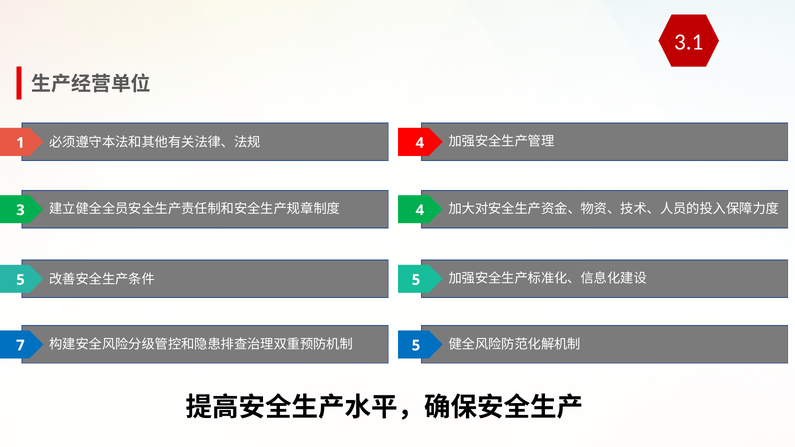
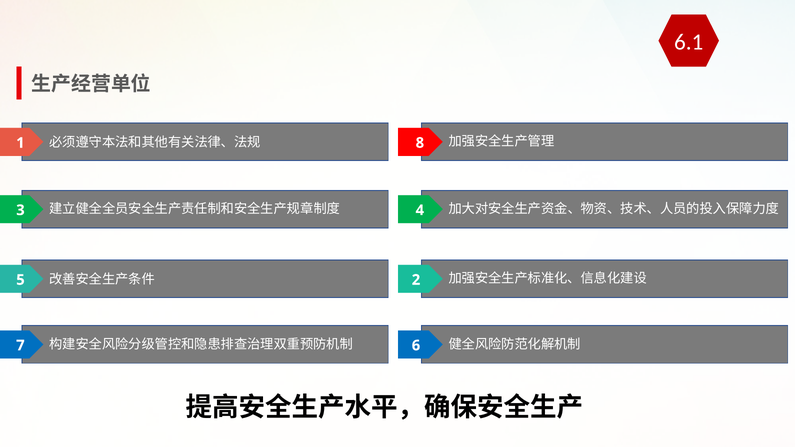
3.1: 3.1 -> 6.1 (689, 42)
4: 4 -> 8 (420, 143)
5: 5 -> 2 (416, 280)
5: 5 -> 6 (416, 346)
